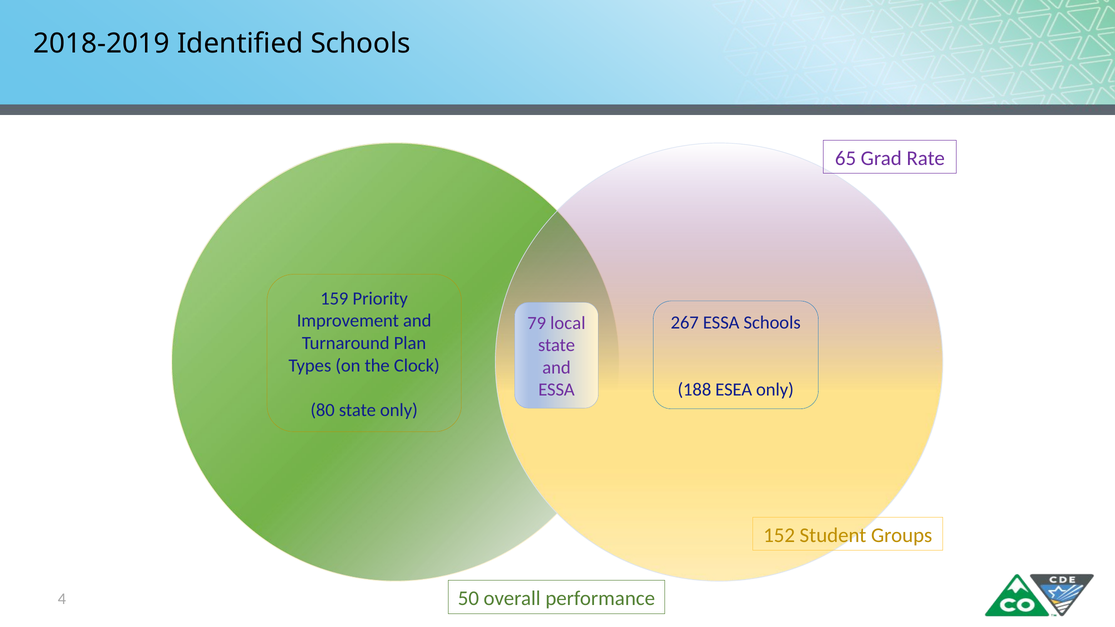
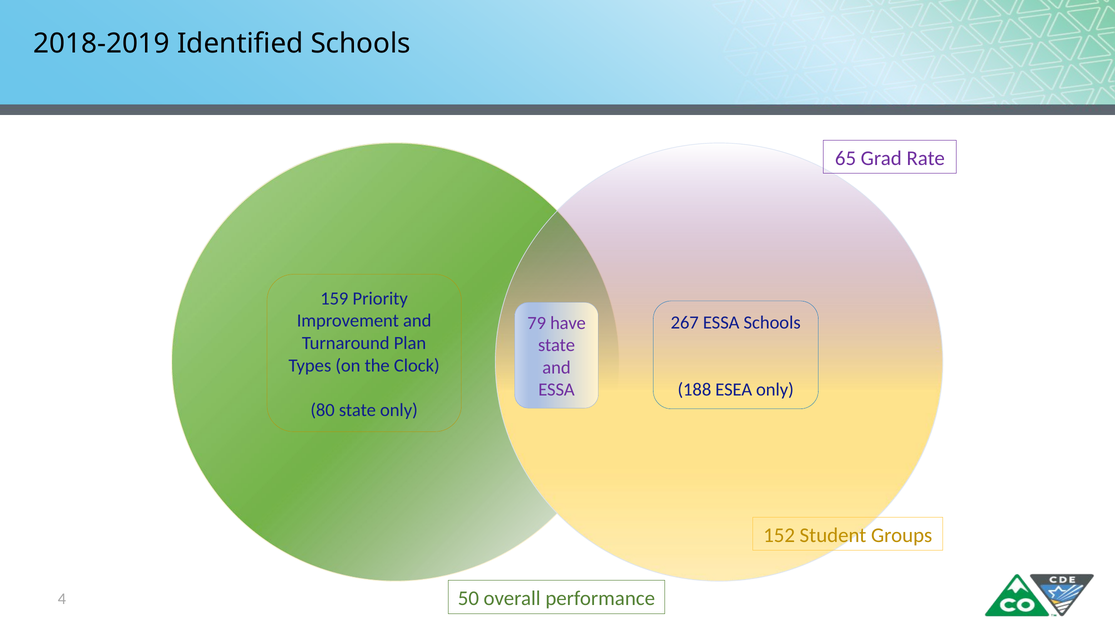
local: local -> have (568, 323)
